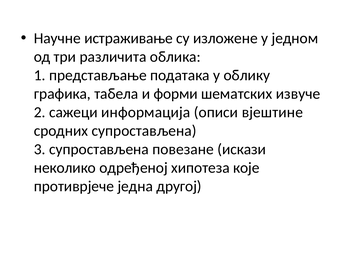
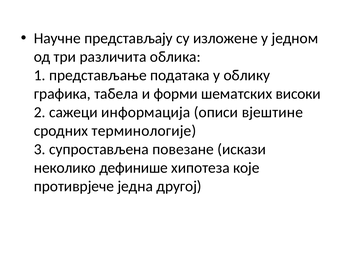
истраживање: истраживање -> представљају (129, 38)
извуче: извуче -> високи (298, 94)
сродних супростављена: супростављена -> терминологије (144, 131)
одређеној: одређеној -> дефинише (134, 168)
